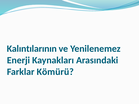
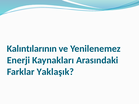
Kömürü: Kömürü -> Yaklaşık (55, 72)
